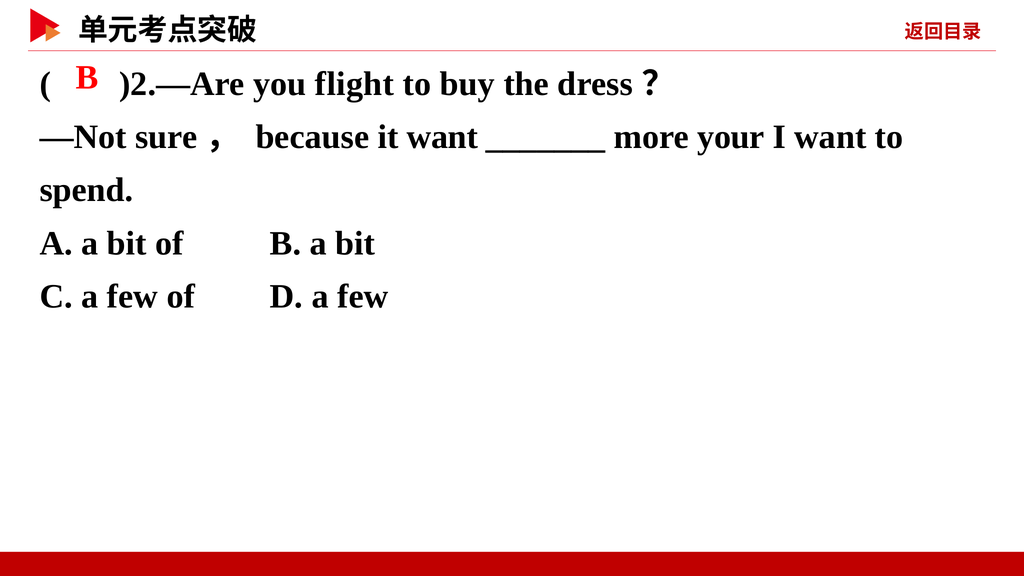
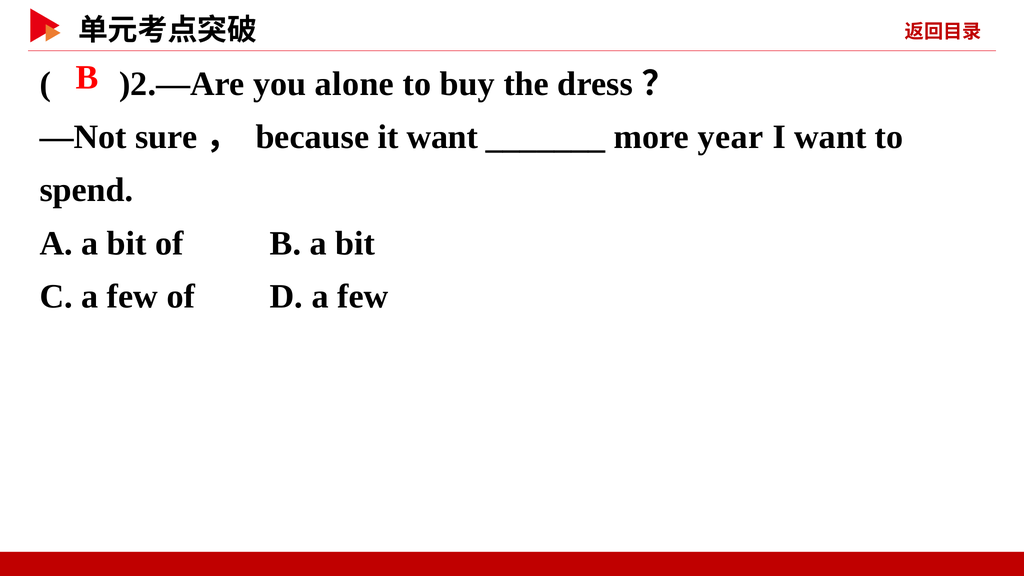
flight: flight -> alone (355, 84)
your: your -> year (731, 137)
